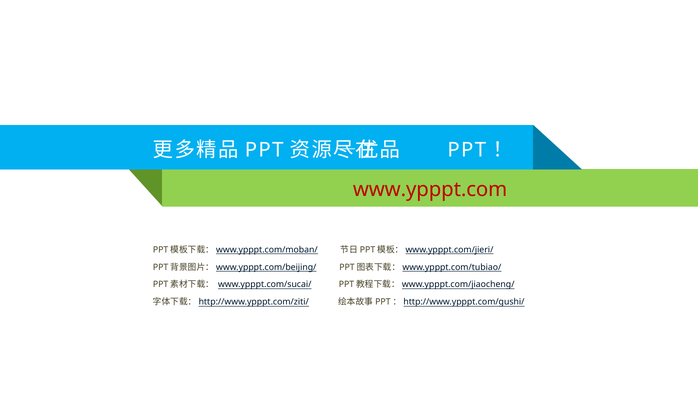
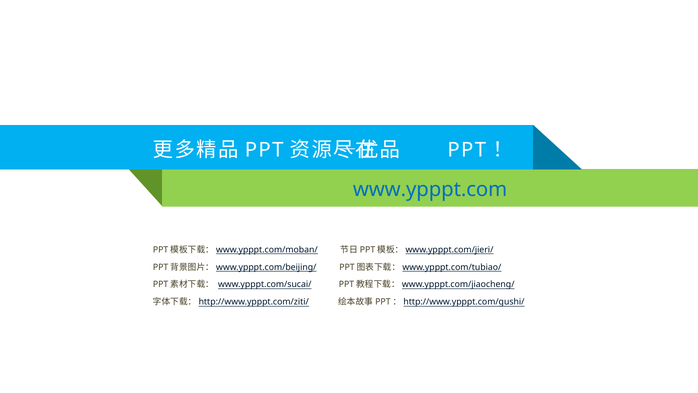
www.ypppt.com colour: red -> blue (430, 189)
